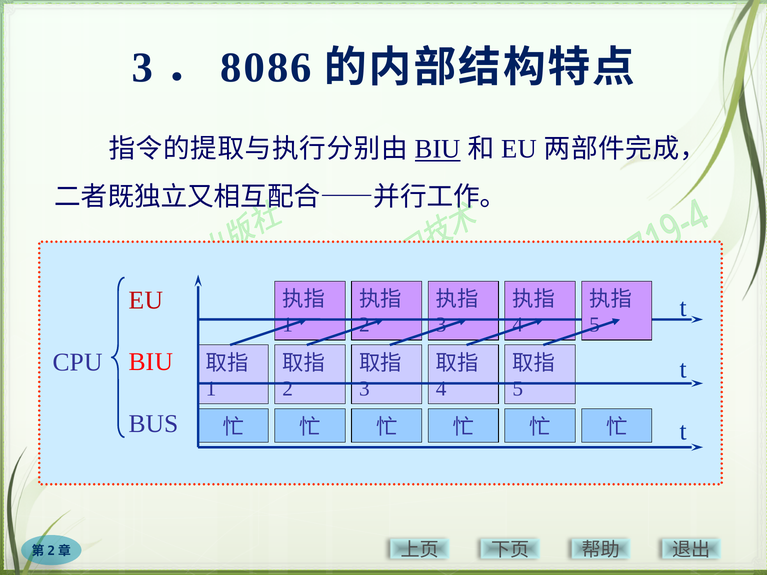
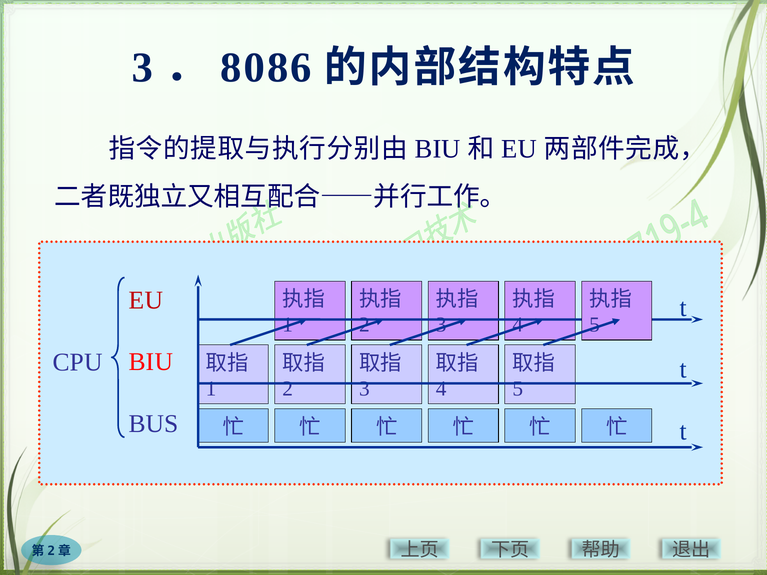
BIU underline: present -> none (438, 149)
